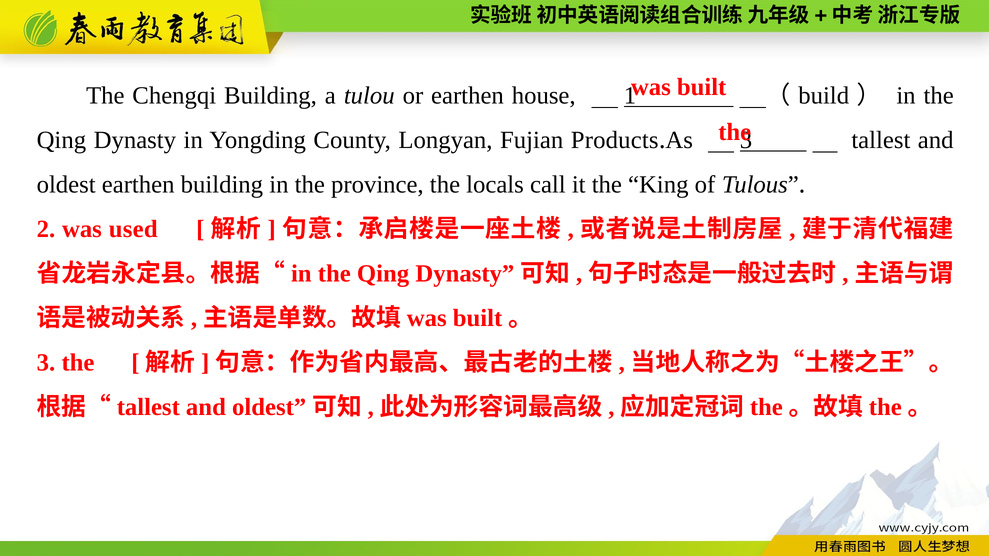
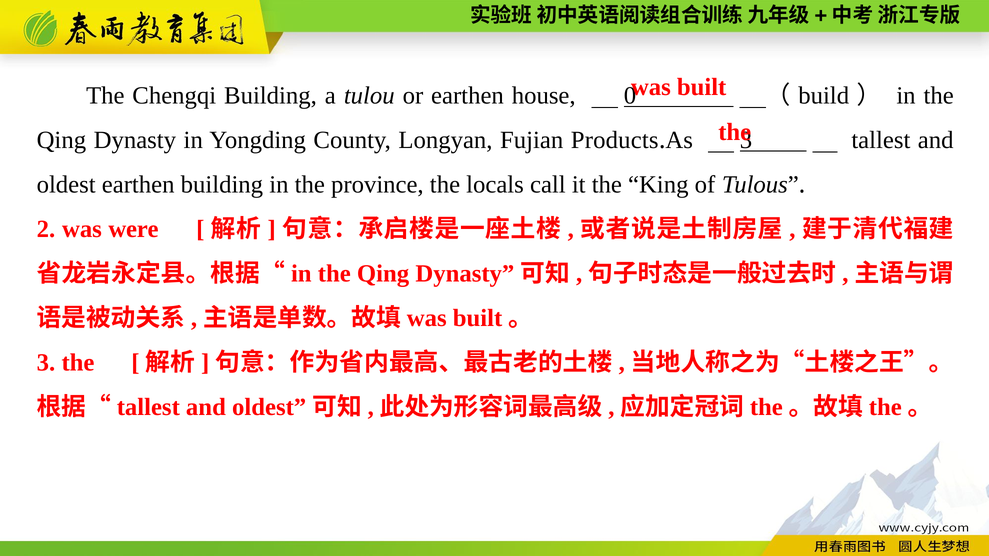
1: 1 -> 0 (630, 96)
used: used -> were (133, 229)
